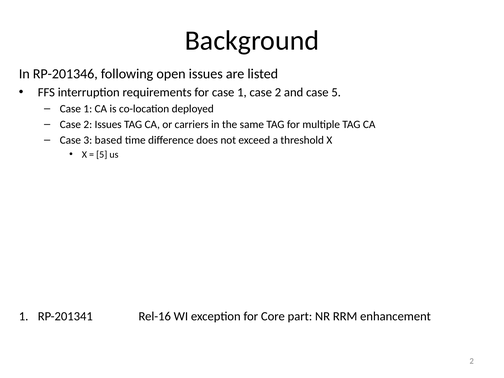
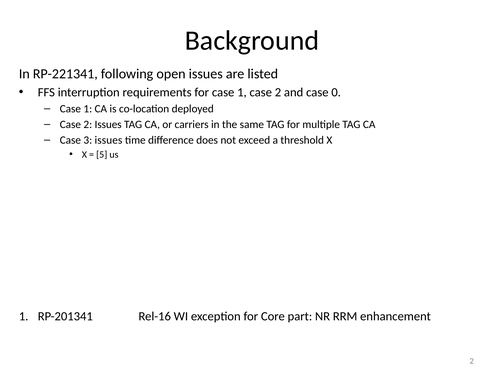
RP-201346: RP-201346 -> RP-221341 (65, 74)
case 5: 5 -> 0 (336, 92)
3 based: based -> issues (108, 140)
